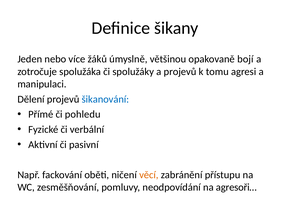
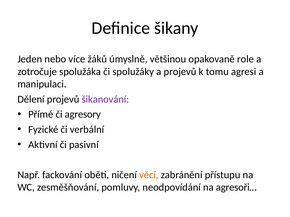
bojí: bojí -> role (246, 59)
šikanování colour: blue -> purple (105, 99)
pohledu: pohledu -> agresory (83, 115)
